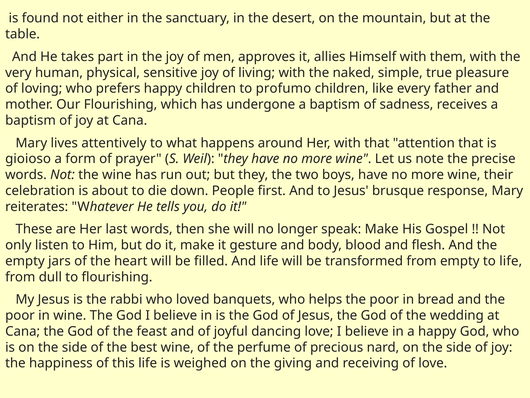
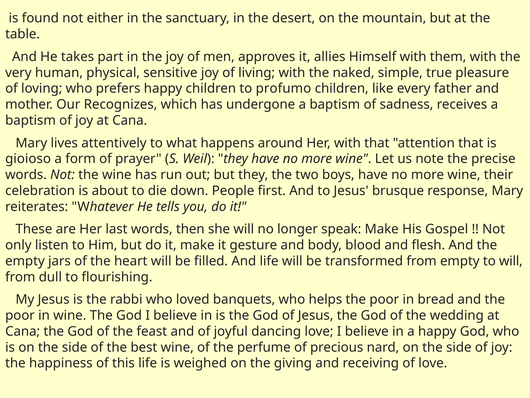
Our Flourishing: Flourishing -> Recognizes (121, 104)
to life: life -> will (511, 261)
